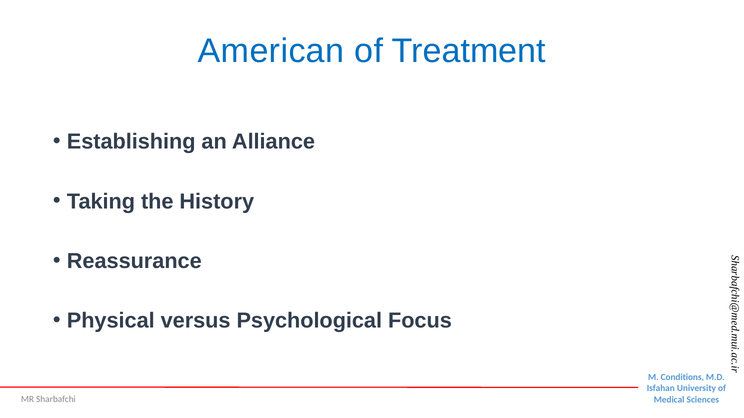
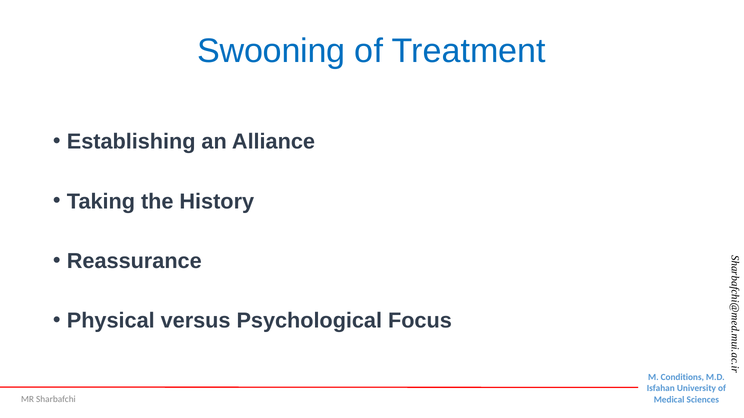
American: American -> Swooning (271, 51)
